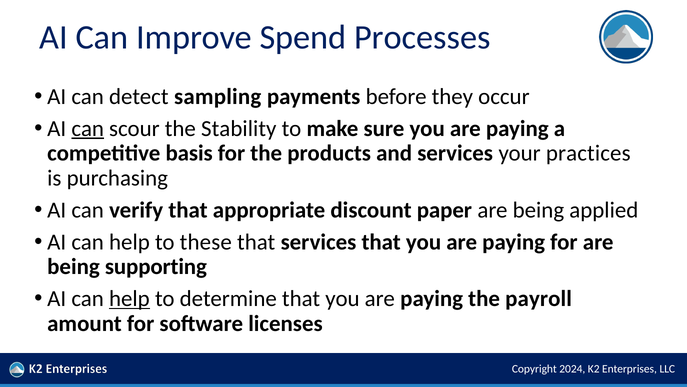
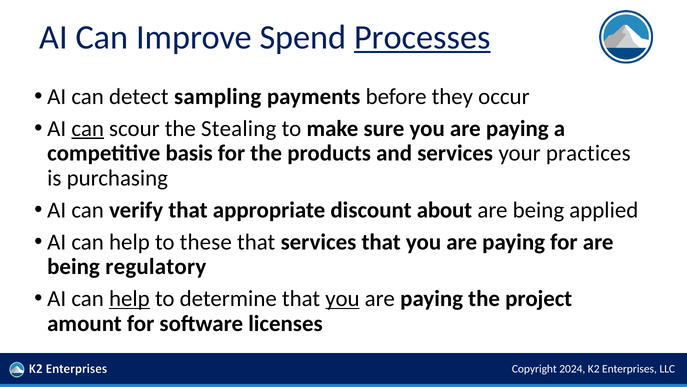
Processes underline: none -> present (422, 37)
Stability: Stability -> Stealing (239, 128)
paper: paper -> about (444, 210)
supporting: supporting -> regulatory (156, 266)
you underline: none -> present (342, 298)
payroll: payroll -> project (539, 298)
